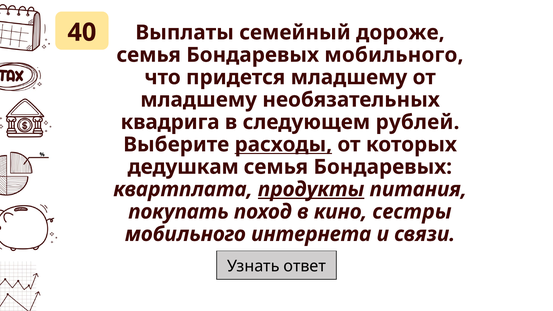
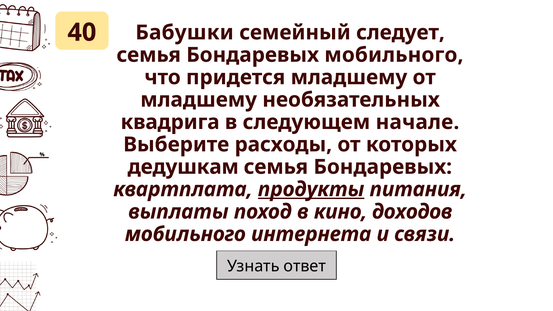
Выплаты: Выплаты -> Бабушки (185, 33)
дороже: дороже -> следует (400, 33)
рублей: рублей -> начале (417, 122)
расходы underline: present -> none (283, 145)
покупать: покупать -> выплаты (178, 212)
сестры: сестры -> доходов (412, 212)
